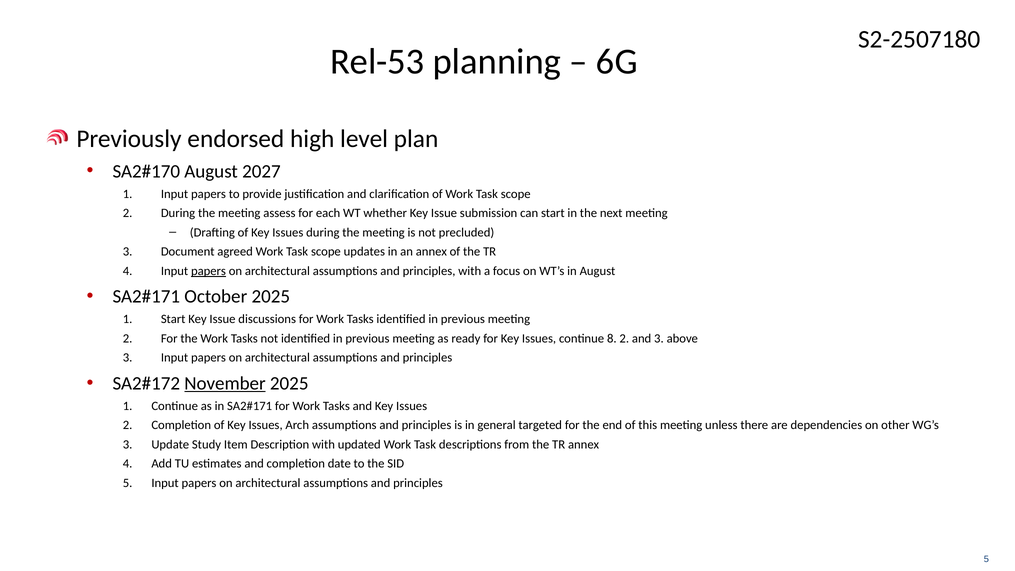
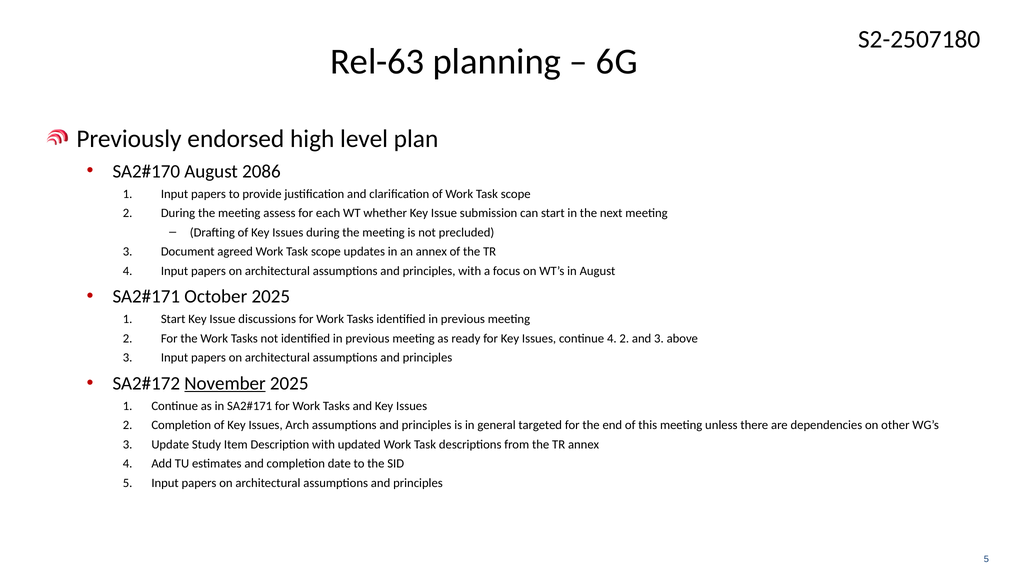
Rel-53: Rel-53 -> Rel-63 (377, 61)
2027: 2027 -> 2086 (261, 171)
papers underline: present -> none (208, 271)
continue 8: 8 -> 4 (612, 338)
